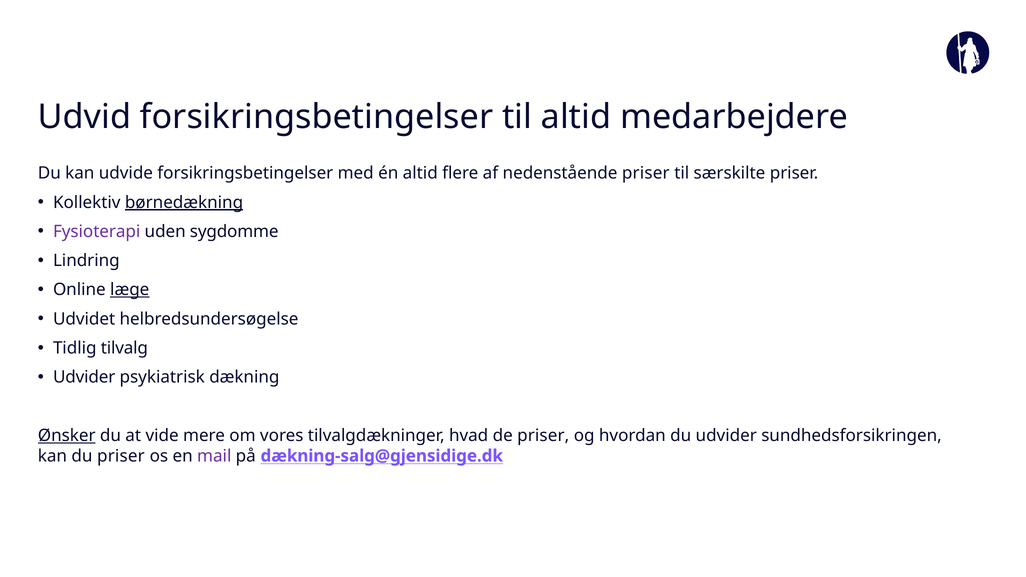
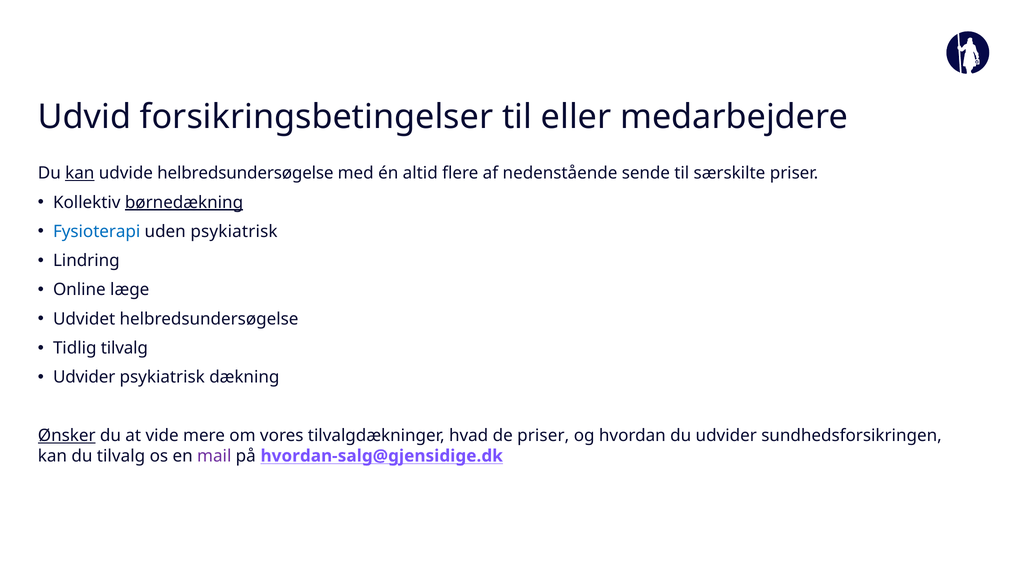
til altid: altid -> eller (576, 117)
kan underline: none -> present (80, 173)
udvide forsikringsbetingelser: forsikringsbetingelser -> helbredsundersøgelse (245, 173)
nedenstående priser: priser -> sende (646, 173)
Fysioterapi colour: purple -> blue (97, 232)
uden sygdomme: sygdomme -> psykiatrisk (234, 232)
læge underline: present -> none (130, 290)
du priser: priser -> tilvalg (121, 456)
dækning-salg@gjensidige.dk: dækning-salg@gjensidige.dk -> hvordan-salg@gjensidige.dk (382, 456)
